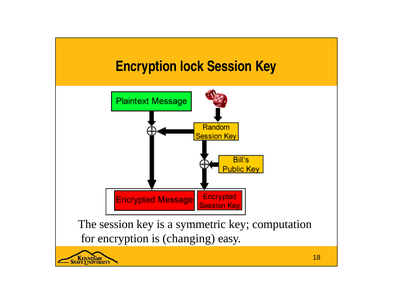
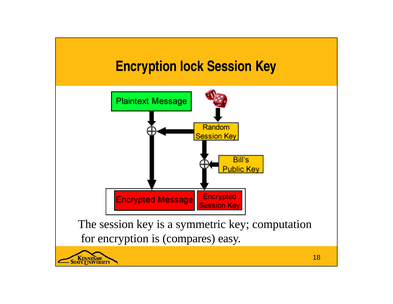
changing: changing -> compares (189, 238)
